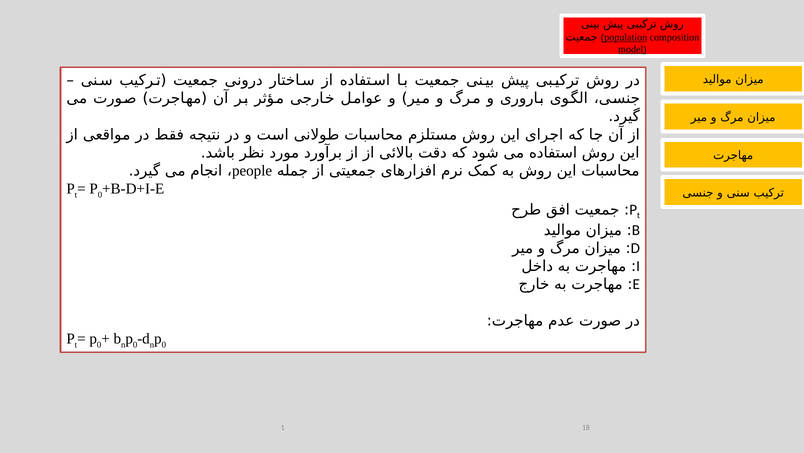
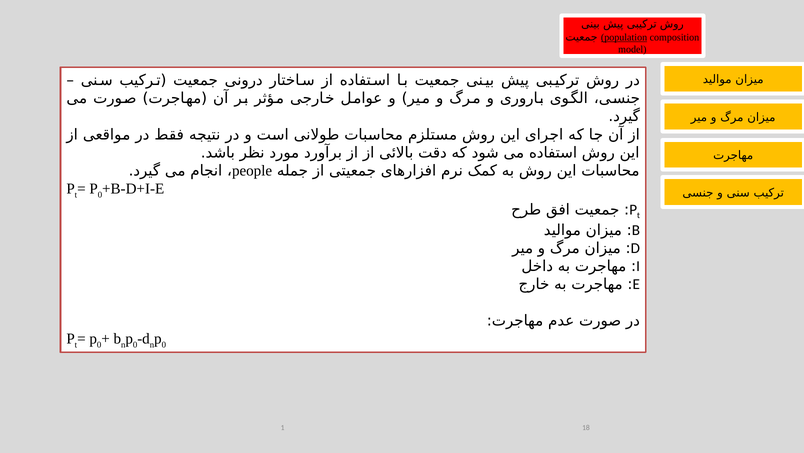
model underline: present -> none (632, 50)
